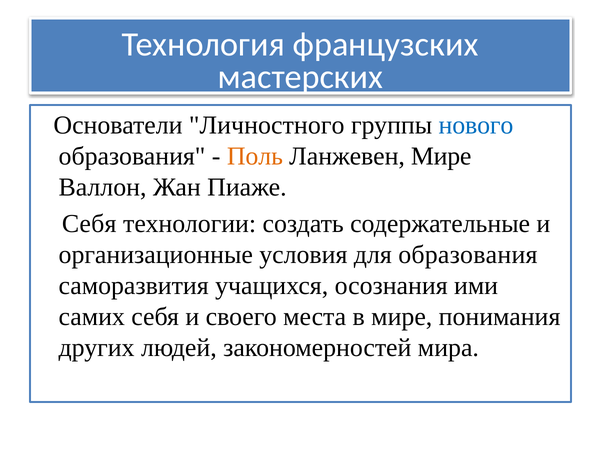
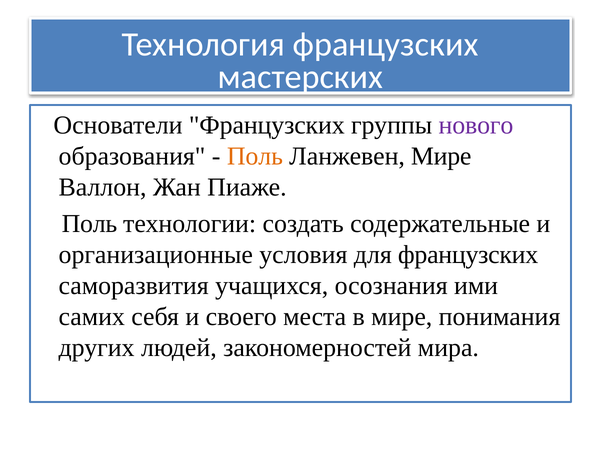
Основатели Личностного: Личностного -> Французских (267, 126)
нового colour: blue -> purple (476, 126)
Себя: Себя -> Поль (89, 224)
для образования: образования -> французских (468, 255)
